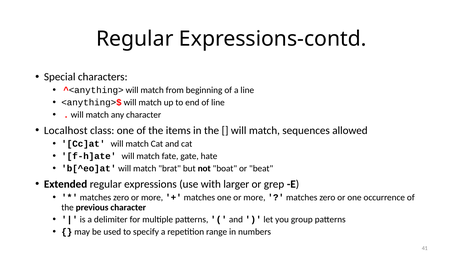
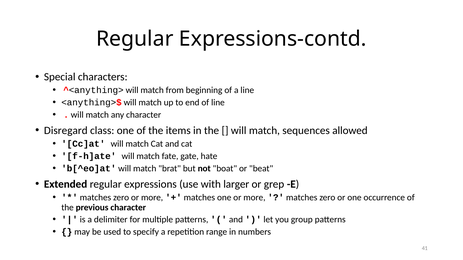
Localhost: Localhost -> Disregard (66, 131)
